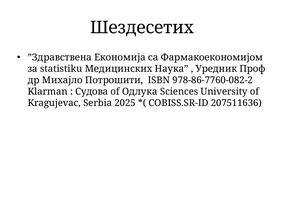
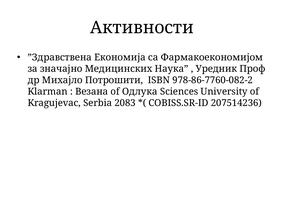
Шездесетих: Шездесетих -> Активности (142, 27)
statistiku: statistiku -> значајно (61, 69)
Судова: Судова -> Везана (92, 92)
2025: 2025 -> 2083 (125, 103)
207511636: 207511636 -> 207514236 (236, 103)
